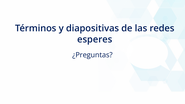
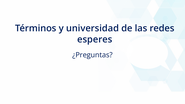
diapositivas: diapositivas -> universidad (92, 28)
